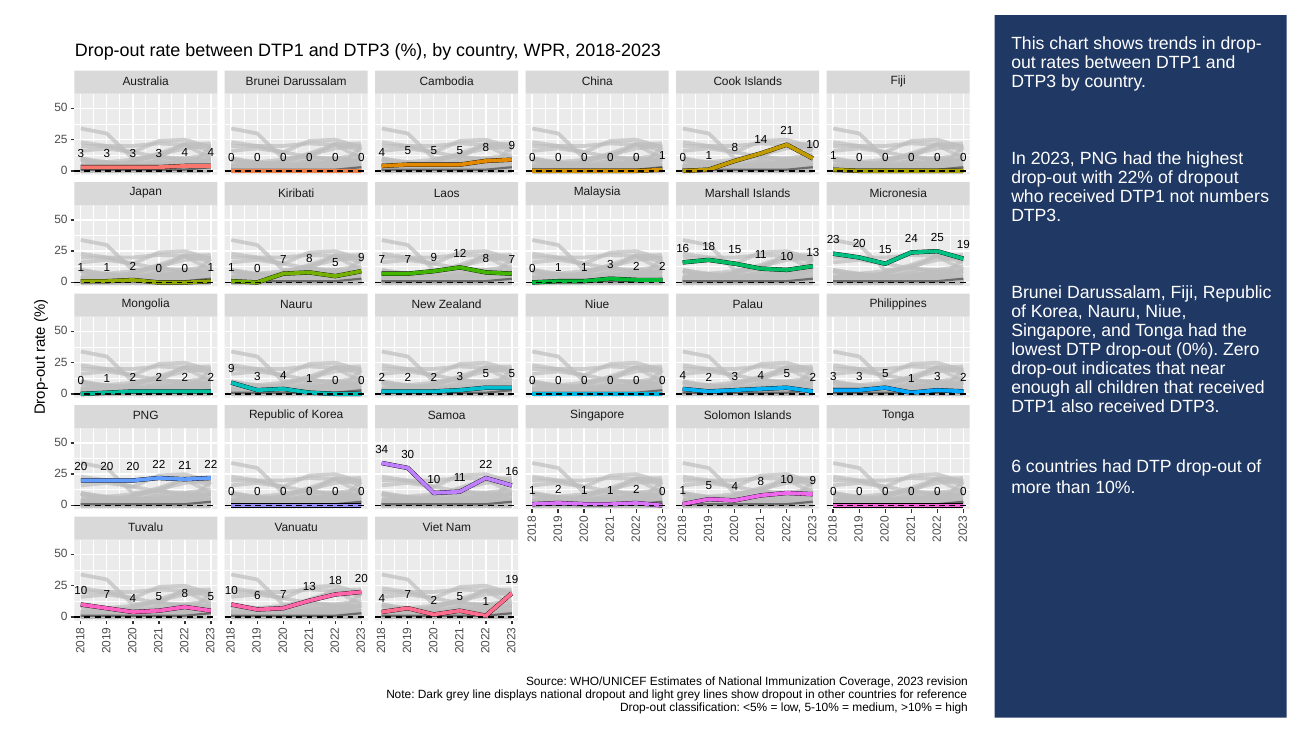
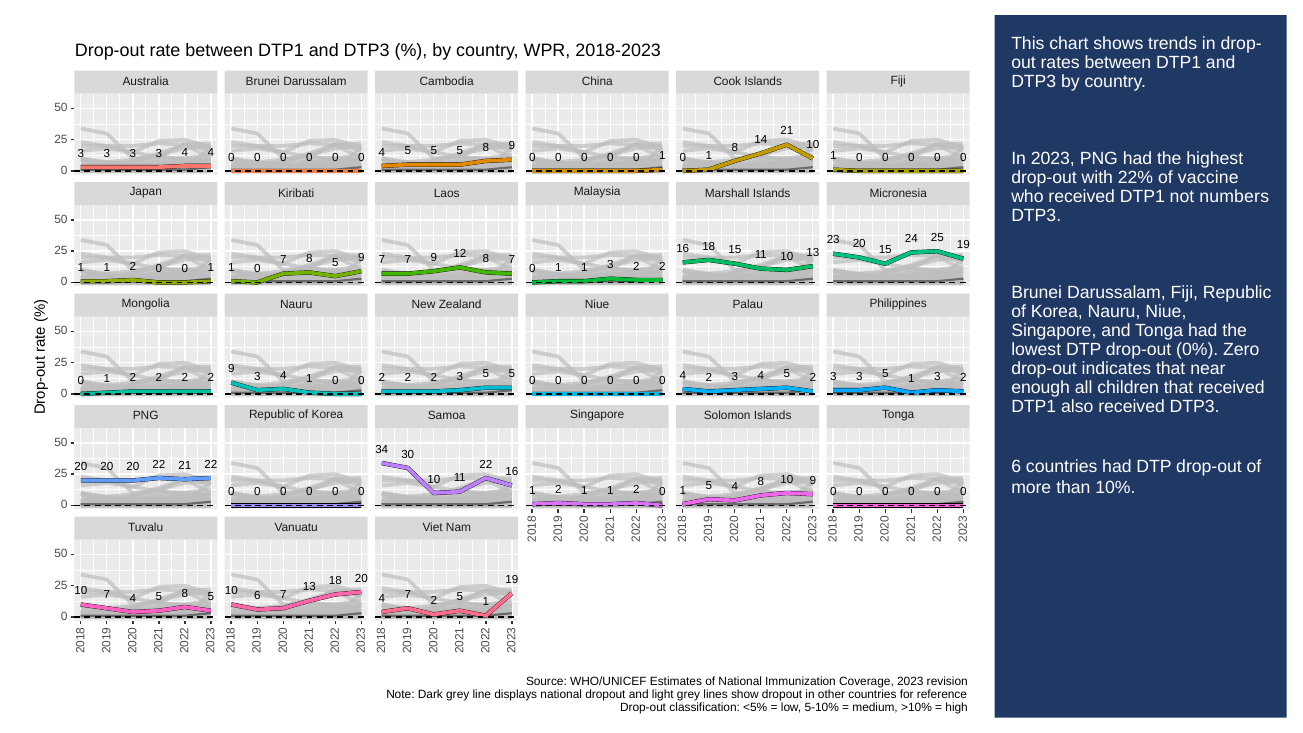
of dropout: dropout -> vaccine (1208, 177)
